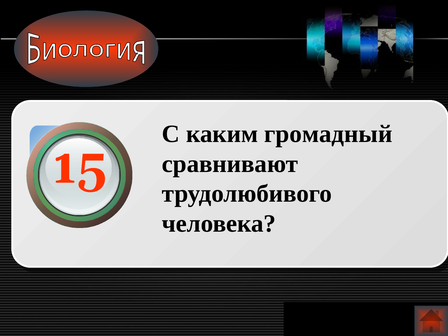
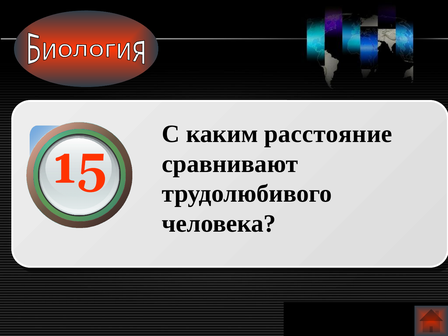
громадный: громадный -> расстояние (328, 134)
